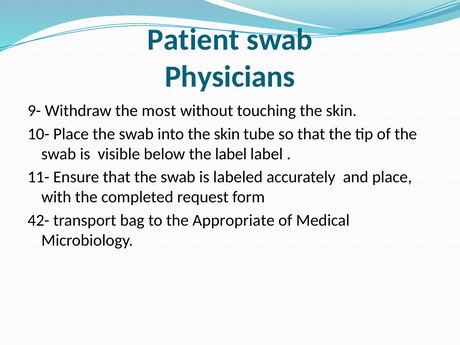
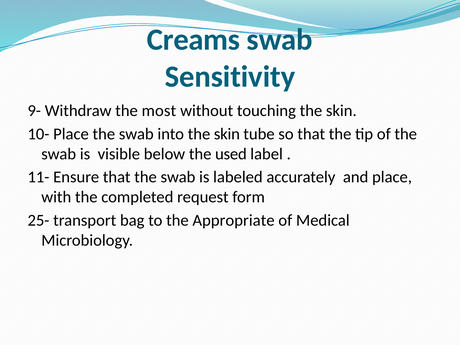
Patient: Patient -> Creams (194, 40)
Physicians: Physicians -> Sensitivity (230, 77)
the label: label -> used (231, 154)
42-: 42- -> 25- (38, 220)
